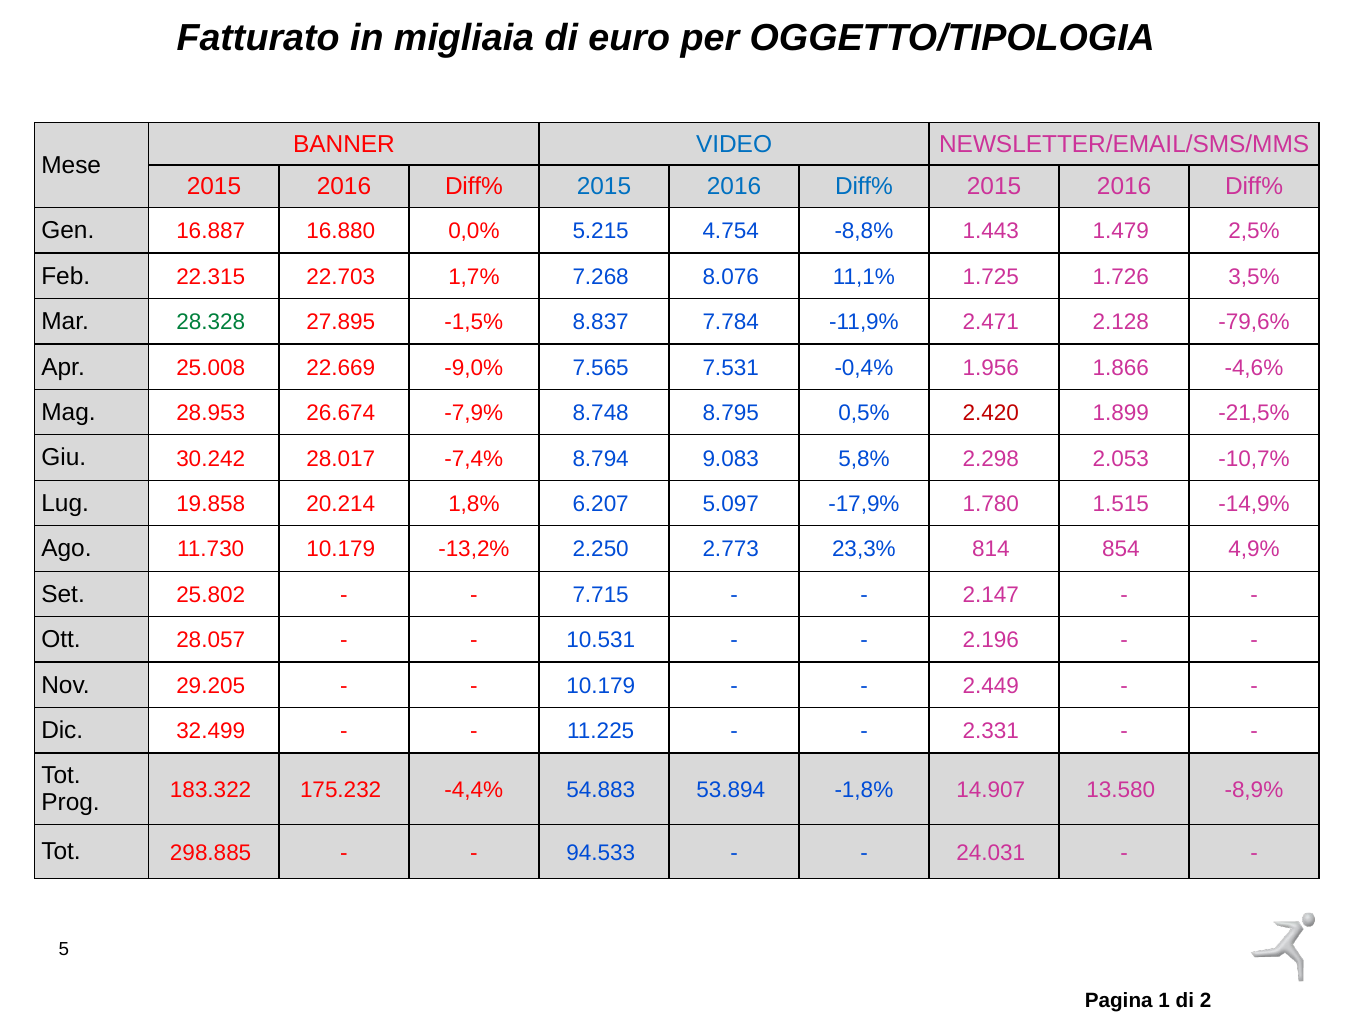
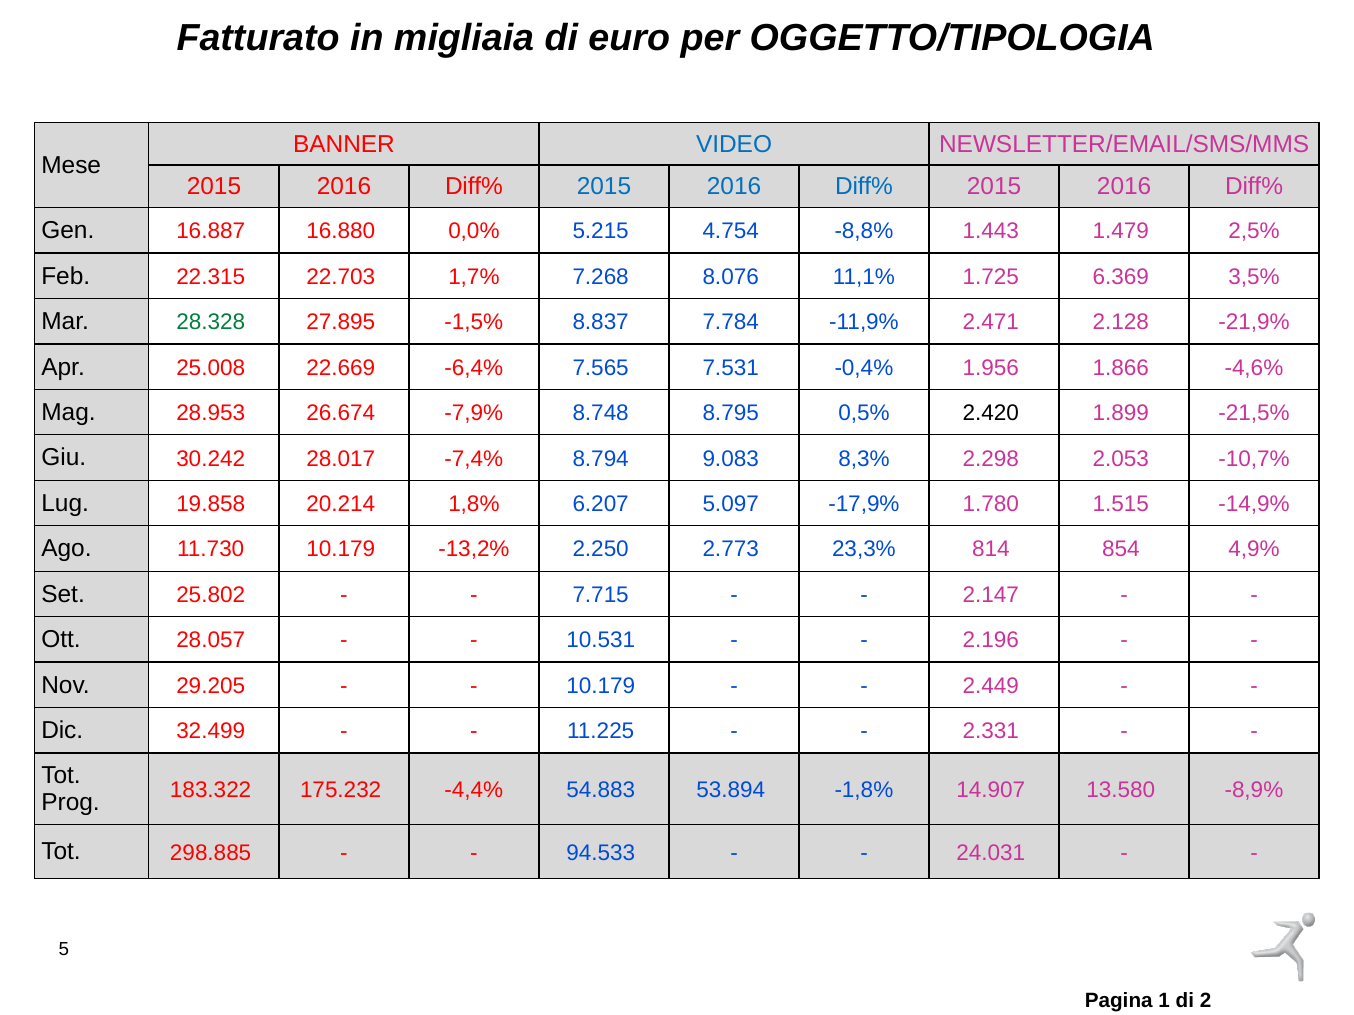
1.726: 1.726 -> 6.369 (1121, 277)
-79,6%: -79,6% -> -21,9% (1254, 322)
-9,0%: -9,0% -> -6,4% (474, 368)
2.420 colour: red -> black (991, 413)
5,8%: 5,8% -> 8,3% (864, 459)
